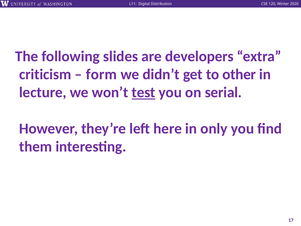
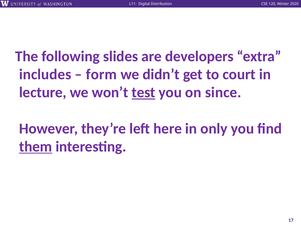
criticism: criticism -> includes (45, 74)
other: other -> court (239, 74)
serial: serial -> since (223, 92)
them underline: none -> present (36, 147)
